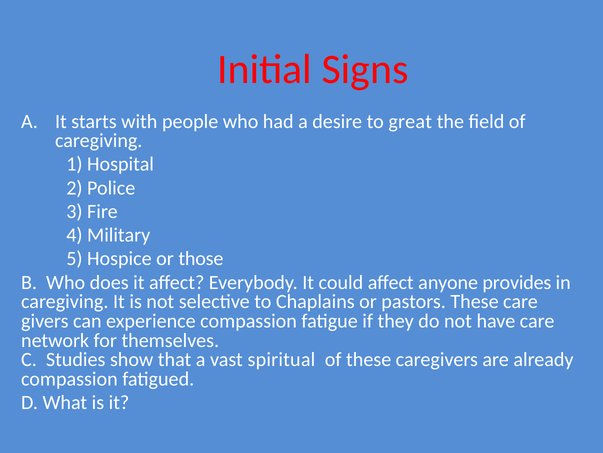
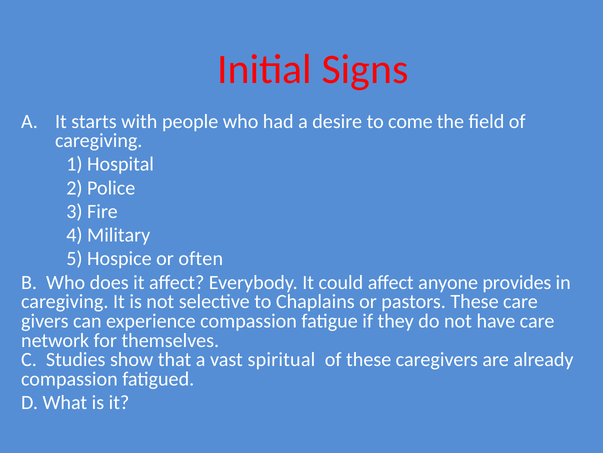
great: great -> come (410, 121)
those: those -> often (201, 258)
